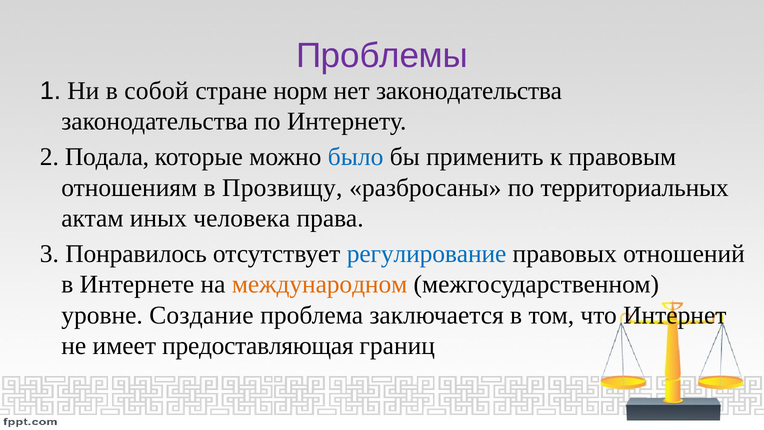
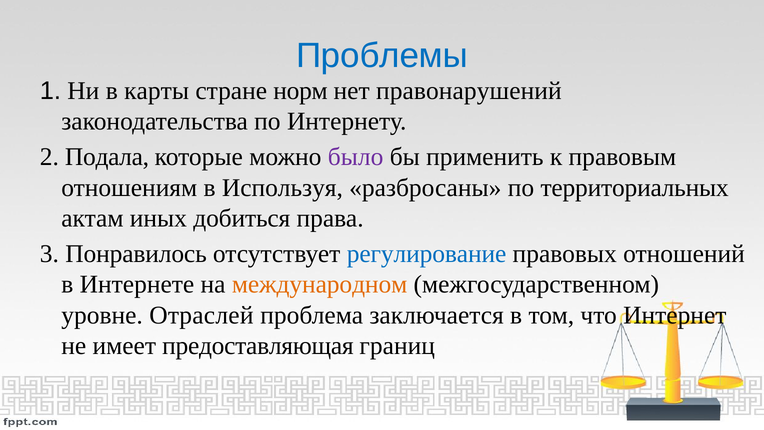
Проблемы colour: purple -> blue (382, 55)
собой: собой -> карты (157, 91)
нет законодательства: законодательства -> правонарушений (469, 91)
было colour: blue -> purple (356, 157)
Прозвищу: Прозвищу -> Используя (282, 188)
человека: человека -> добиться (242, 218)
Создание: Создание -> Отраслей (201, 315)
